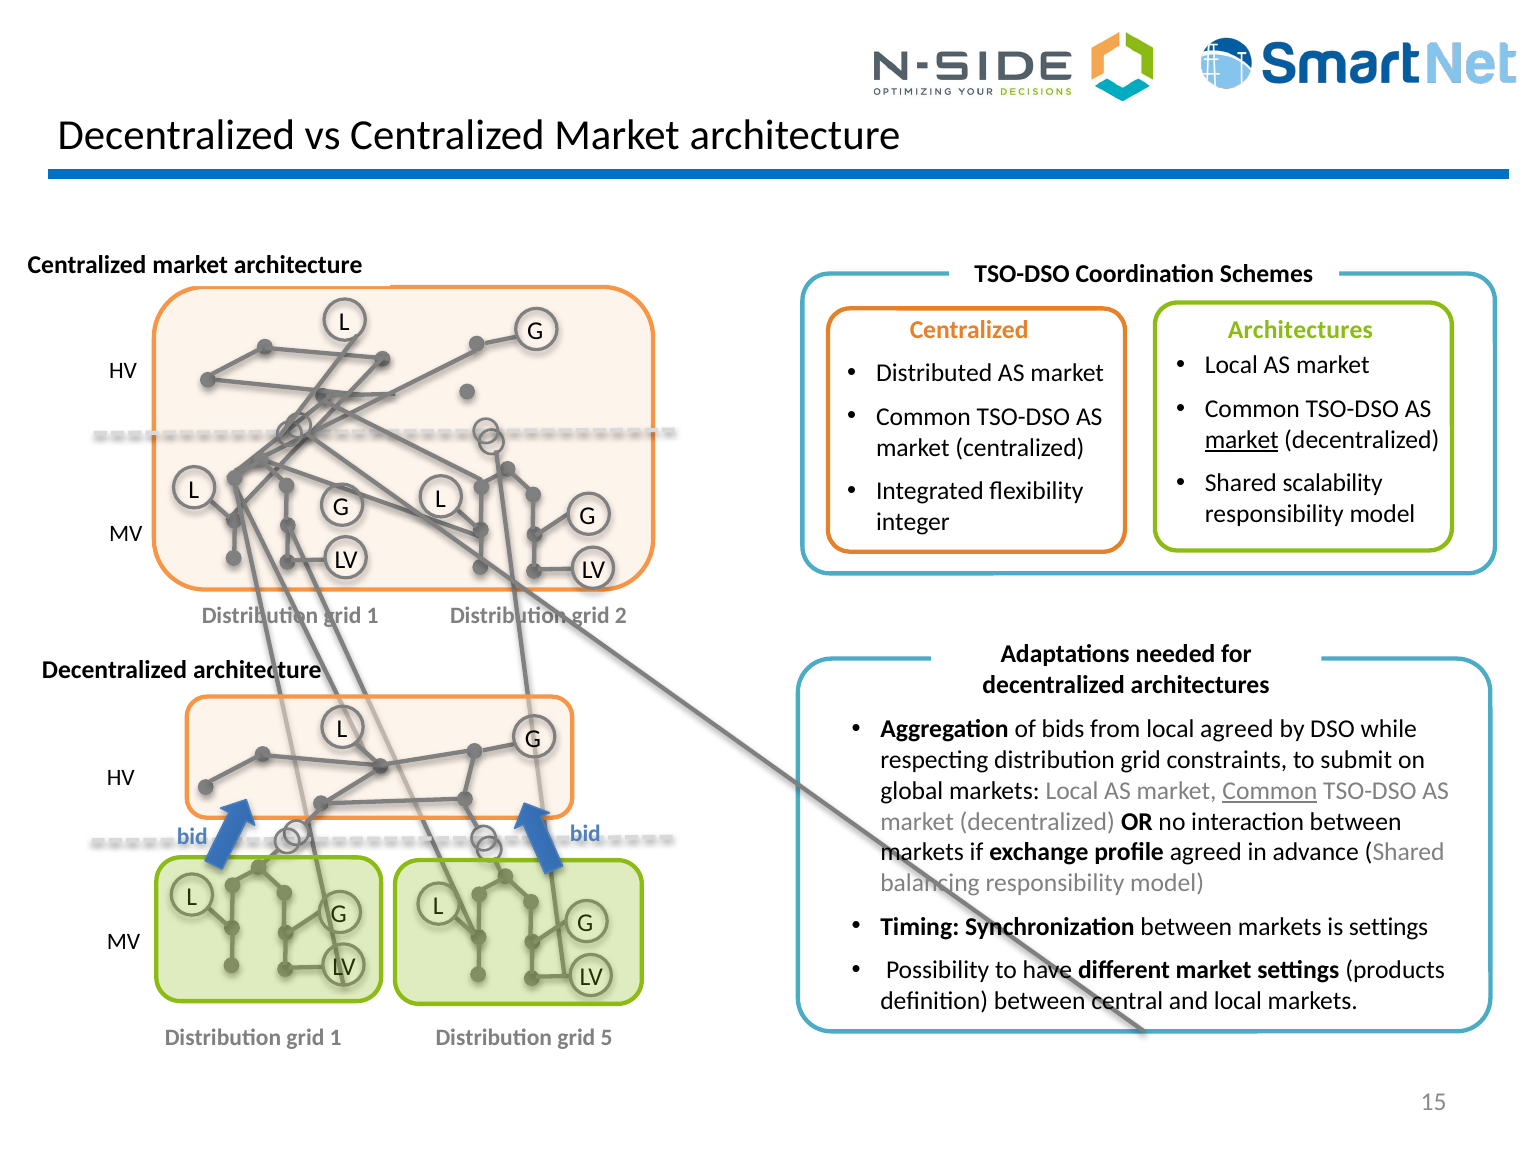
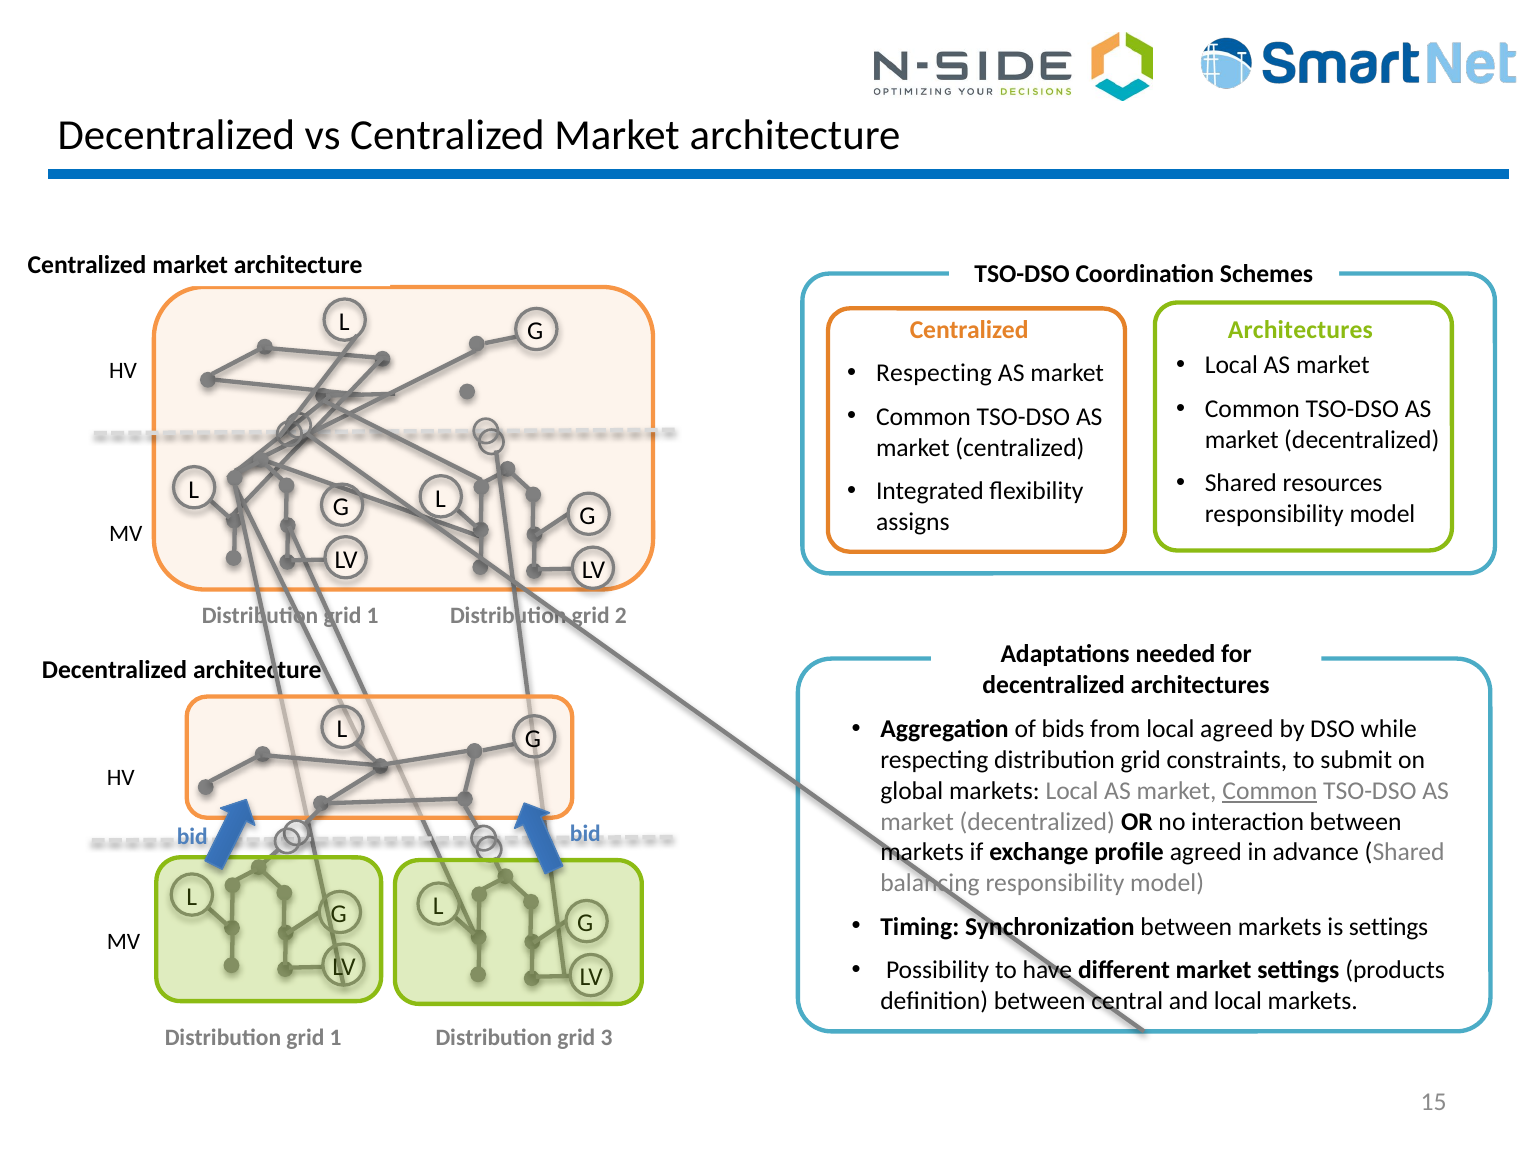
Distributed: Distributed -> Respecting (934, 373)
market underline: present -> none (1242, 440)
scalability: scalability -> resources (1333, 483)
integer: integer -> assigns (913, 522)
5: 5 -> 3 (607, 1037)
